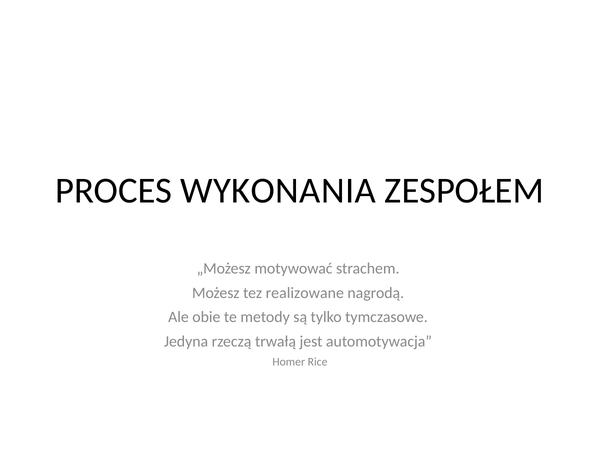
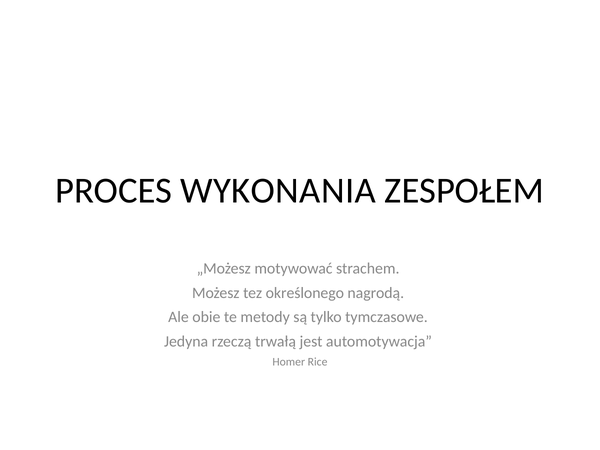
realizowane: realizowane -> określonego (305, 293)
